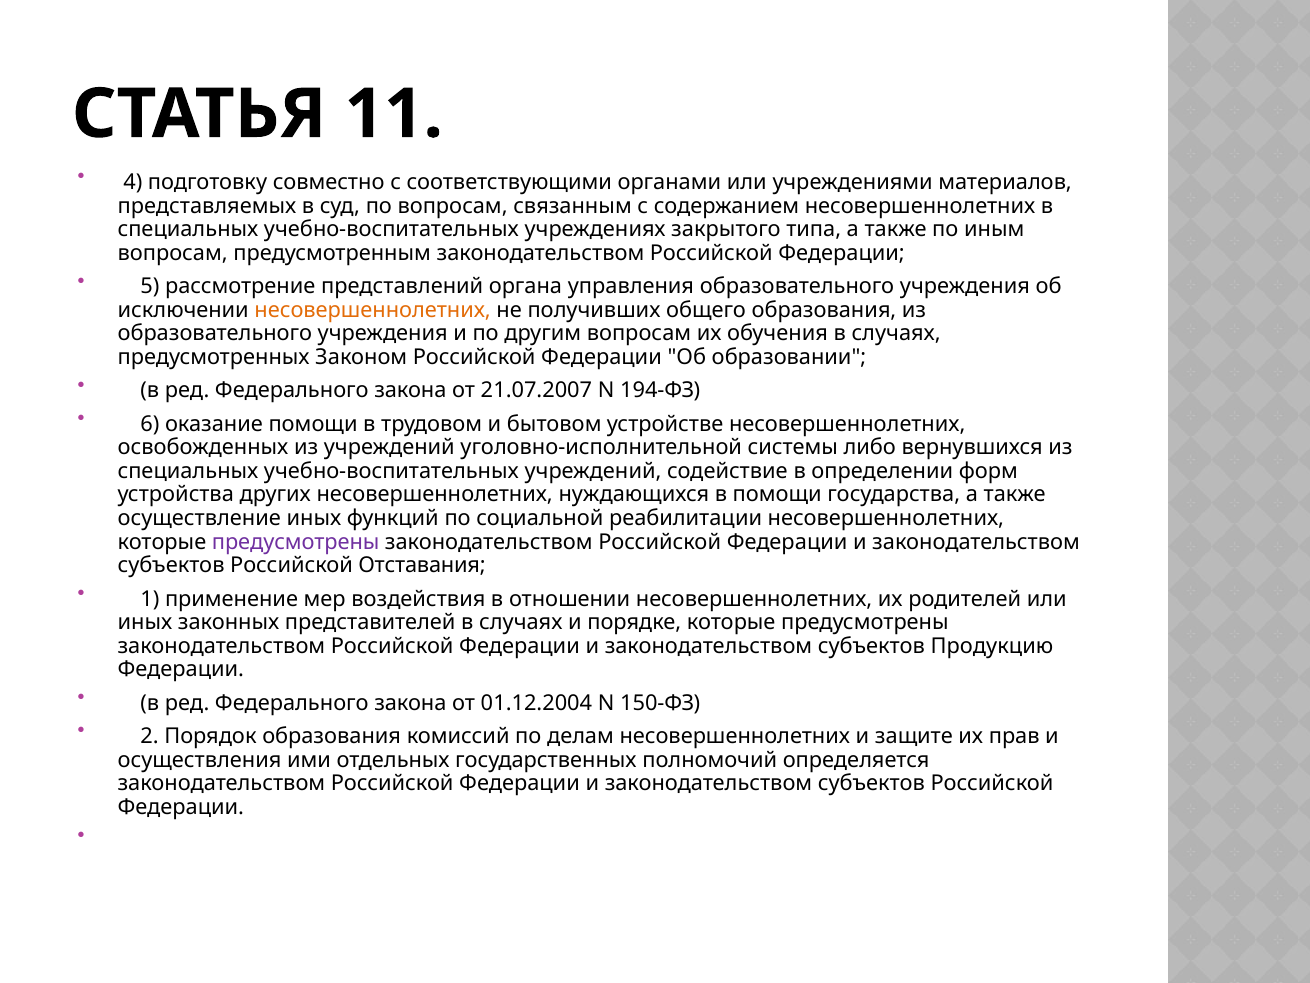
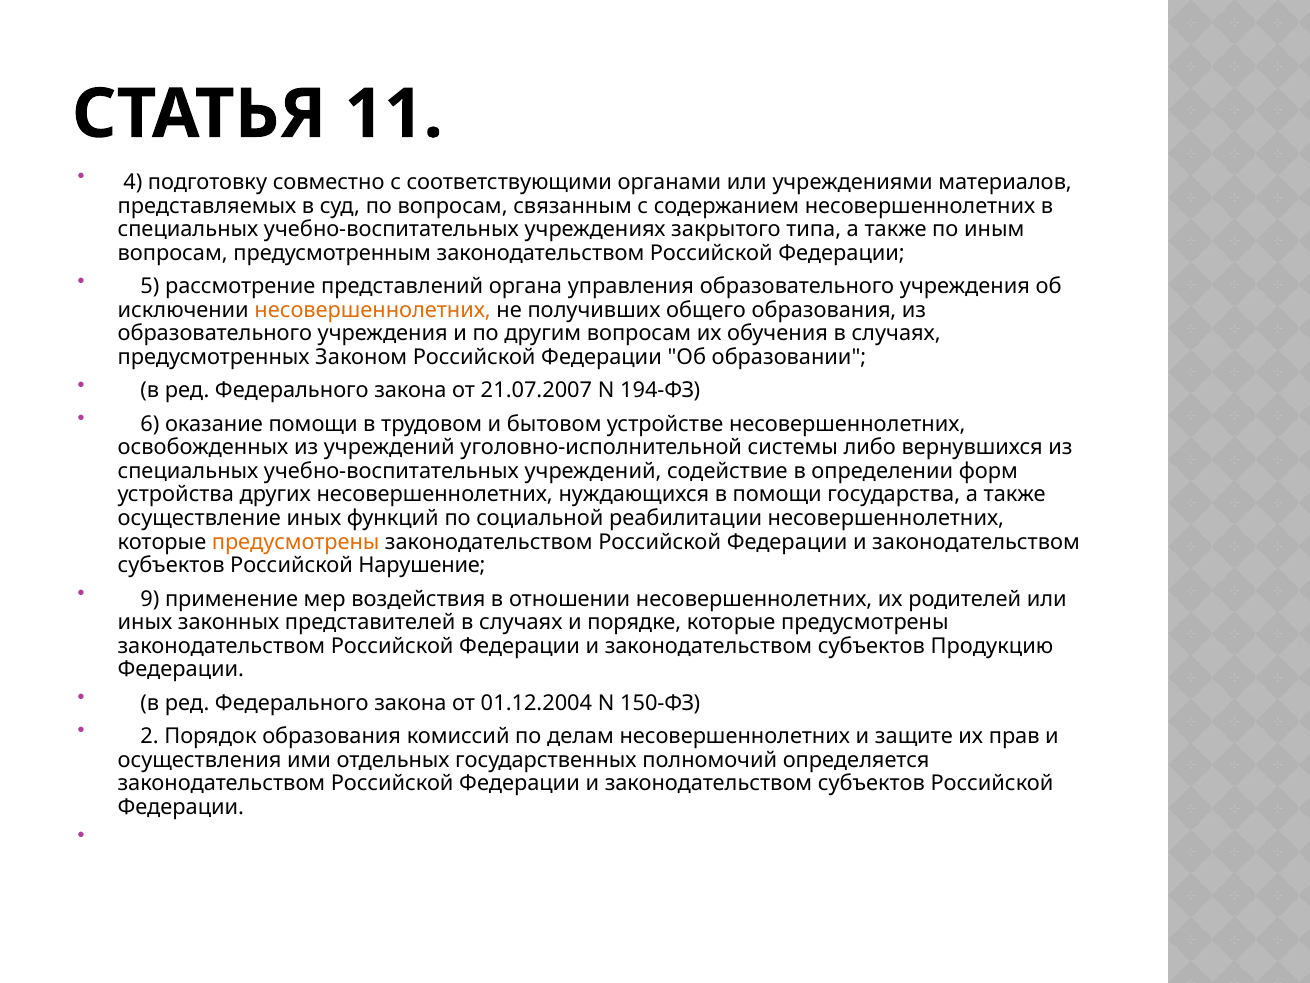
предусмотрены colour: purple -> orange (296, 542)
Отставания: Отставания -> Нарушение (422, 565)
1: 1 -> 9 (150, 598)
